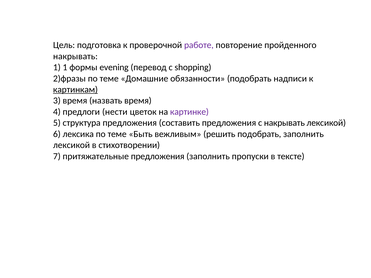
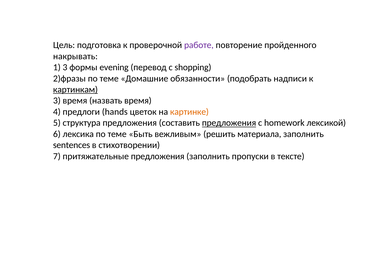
1 1: 1 -> 3 (65, 67)
нести: нести -> hands (115, 112)
картинке colour: purple -> orange (189, 112)
предложения underline: none -> present (229, 123)
с накрывать: накрывать -> homework (284, 123)
решить подобрать: подобрать -> материала (259, 134)
лексикой: лексикой -> sentences (72, 145)
